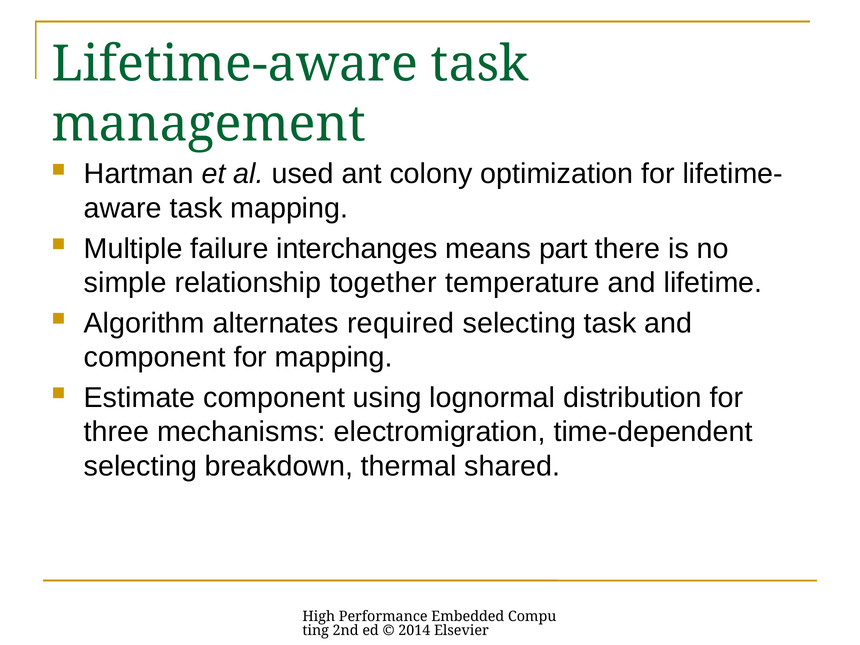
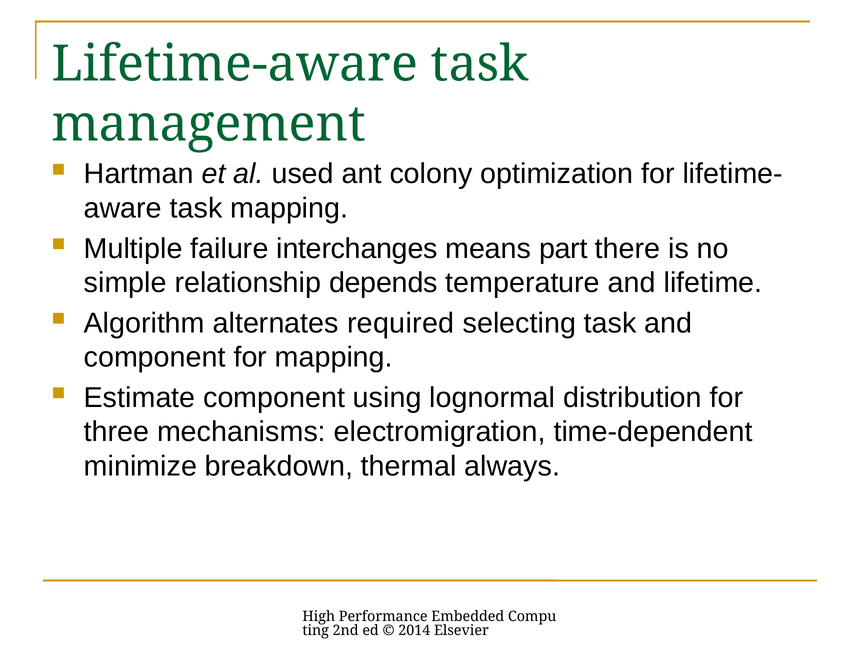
together: together -> depends (383, 283)
selecting: selecting -> minimize (140, 466)
shared: shared -> always (512, 466)
